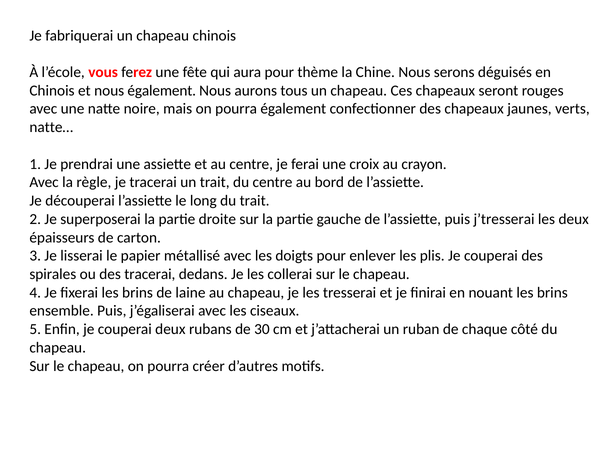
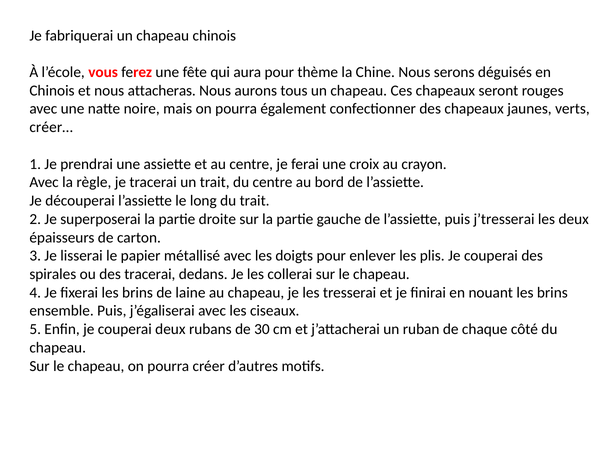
nous également: également -> attacheras (162, 91)
natte…: natte… -> créer… (51, 127)
